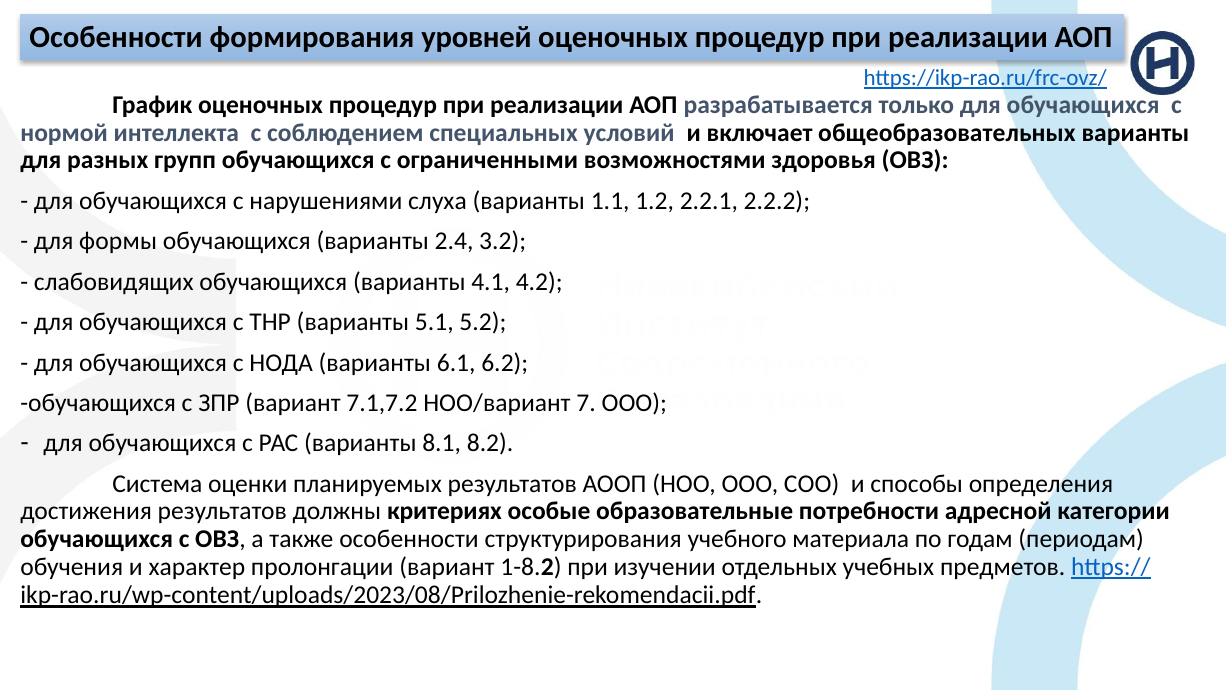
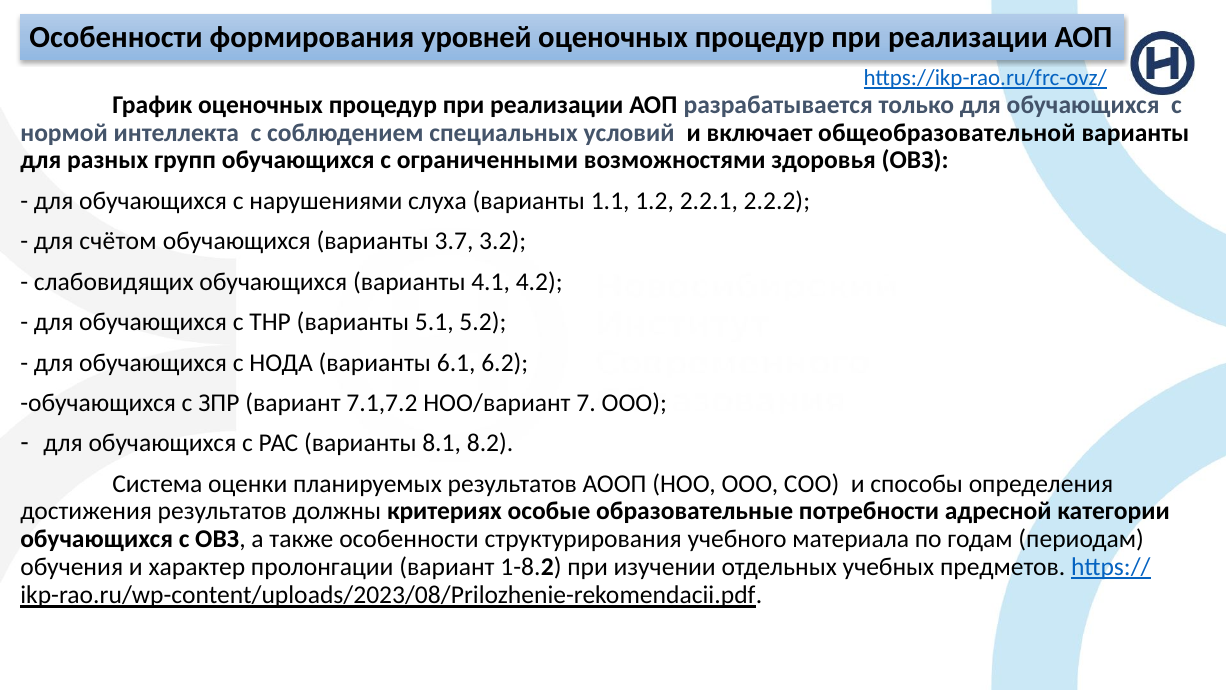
общеобразовательных: общеобразовательных -> общеобразовательной (947, 133)
формы: формы -> счётом (118, 241)
2.4: 2.4 -> 3.7 (454, 241)
